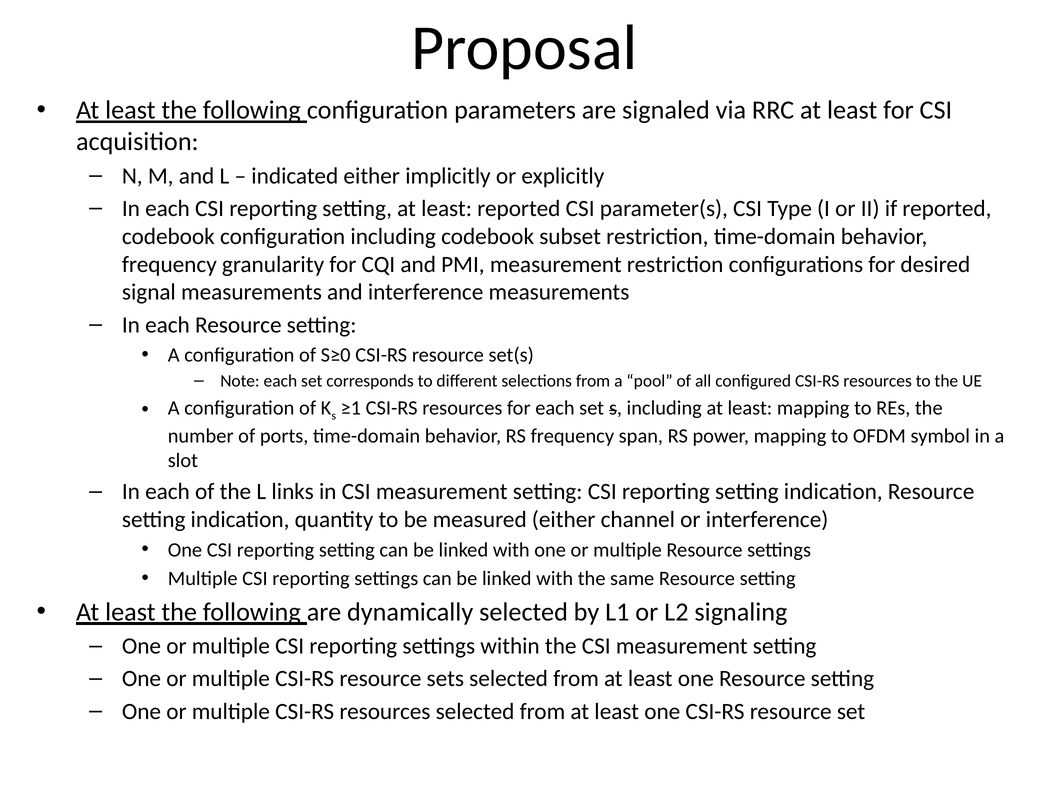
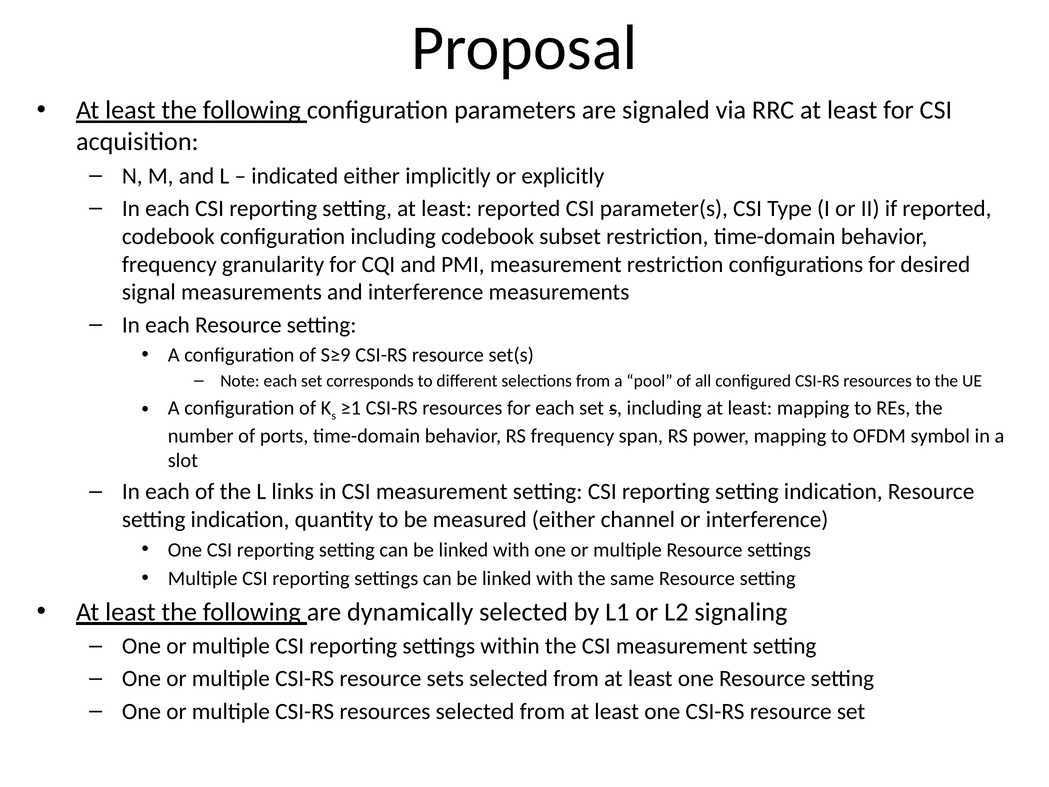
S≥0: S≥0 -> S≥9 (336, 355)
